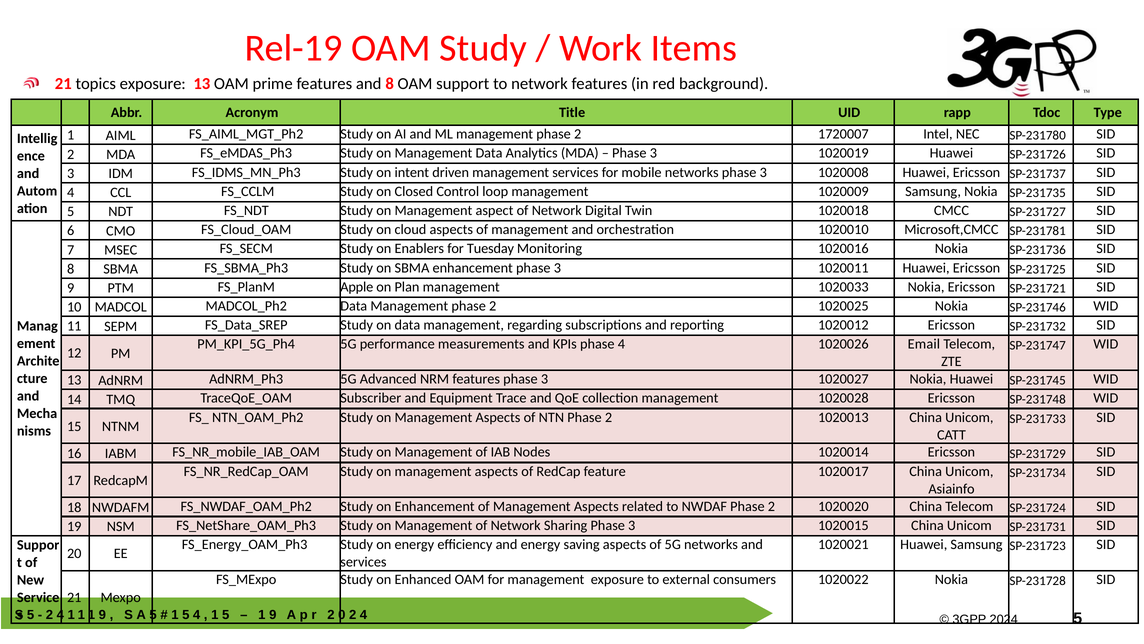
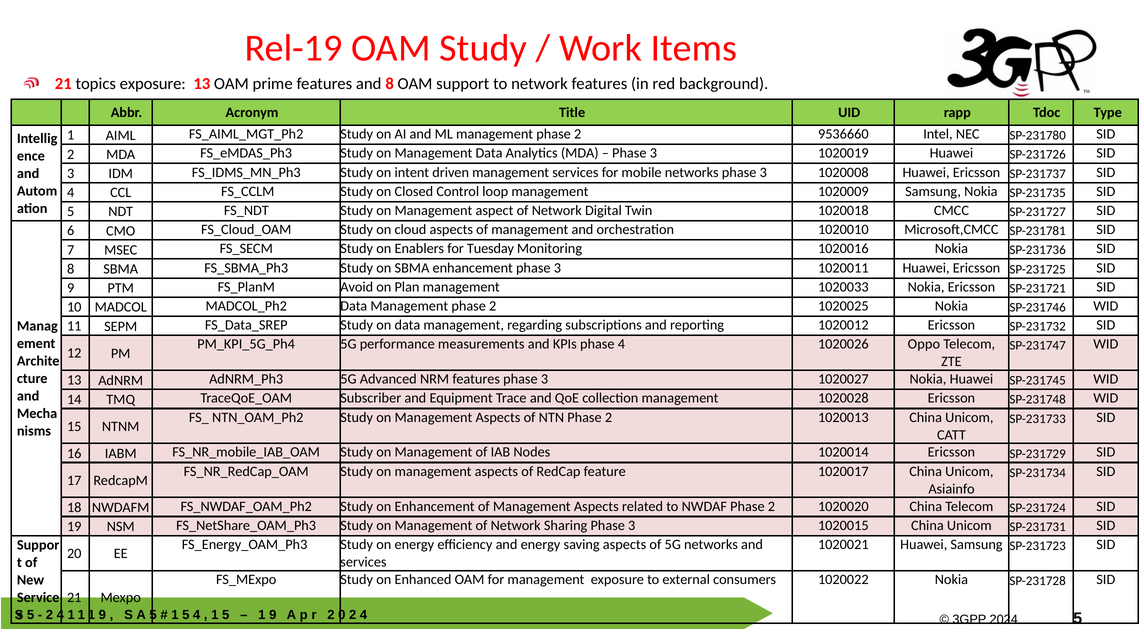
1720007: 1720007 -> 9536660 (843, 134)
Apple: Apple -> Avoid (357, 287)
Email: Email -> Oppo (924, 344)
